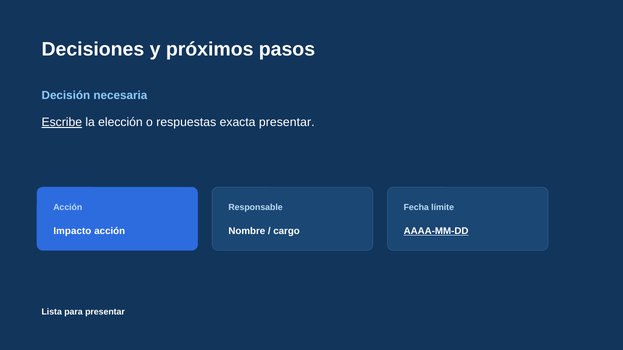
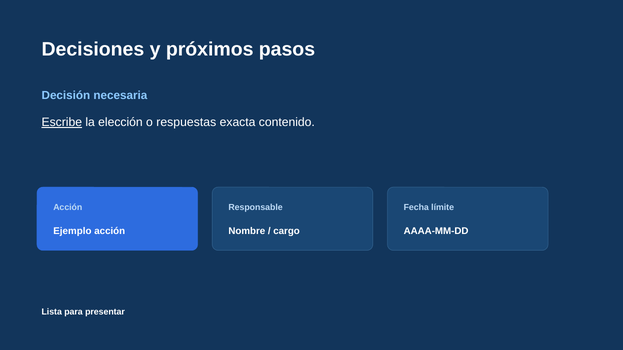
exacta presentar: presentar -> contenido (287, 122)
Impacto: Impacto -> Ejemplo (72, 231)
AAAA-MM-DD underline: present -> none (436, 231)
